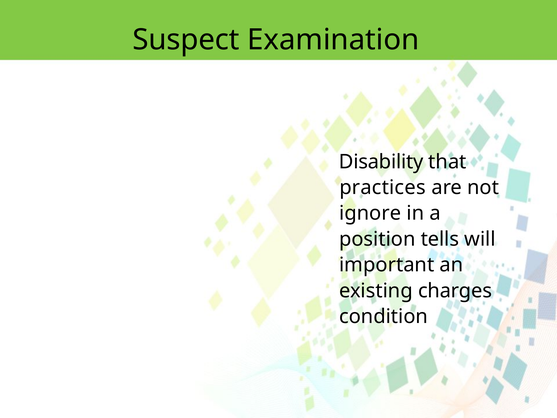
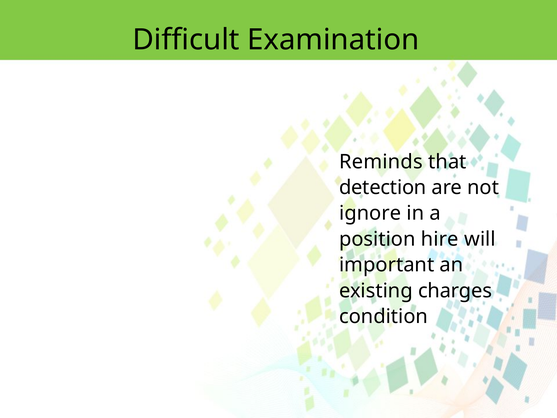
Suspect: Suspect -> Difficult (186, 40)
Disability: Disability -> Reminds (381, 162)
practices: practices -> detection (383, 187)
tells: tells -> hire (440, 239)
